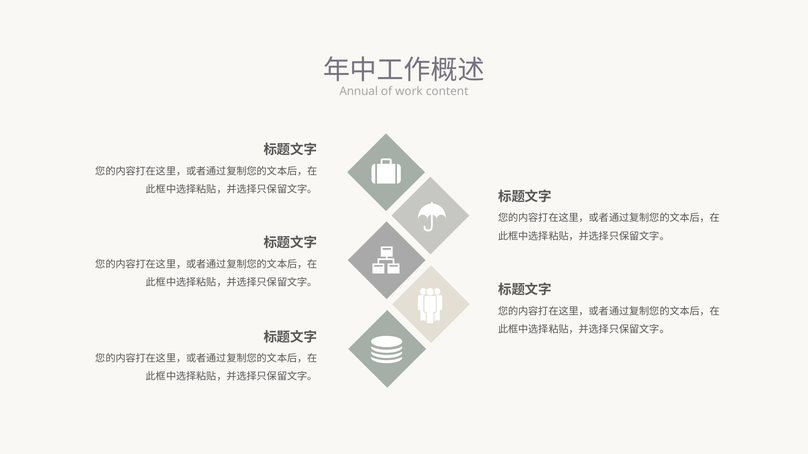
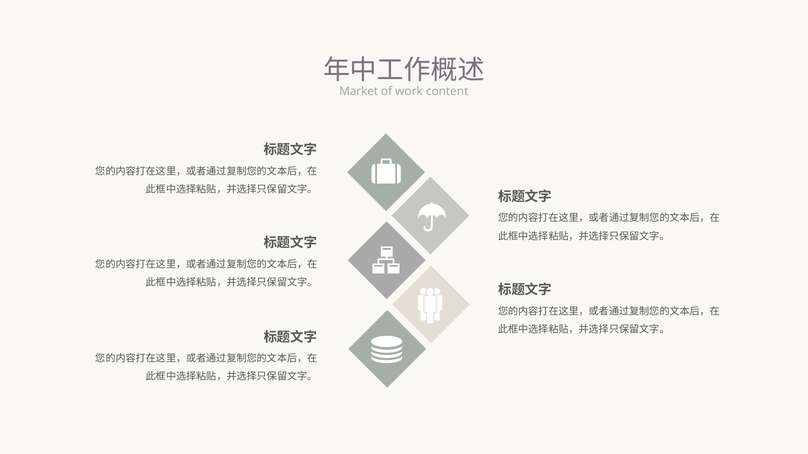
Annual: Annual -> Market (359, 91)
